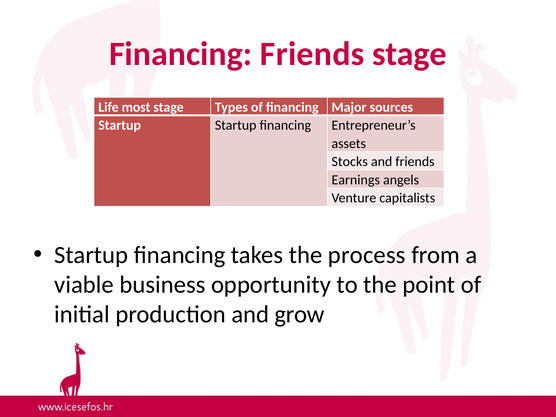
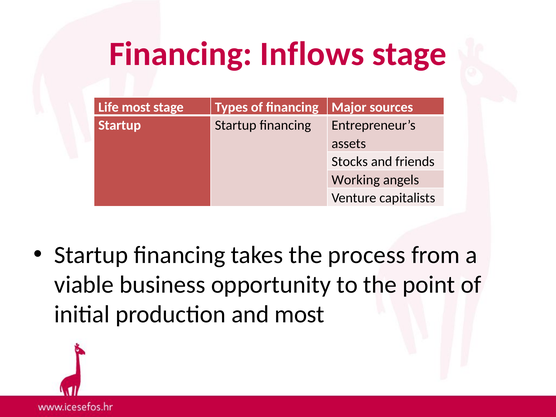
Financing Friends: Friends -> Inflows (312, 54)
Earnings: Earnings -> Working (356, 180)
and grow: grow -> most (300, 314)
